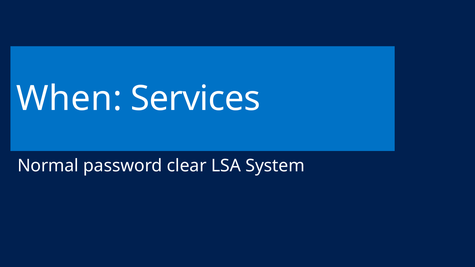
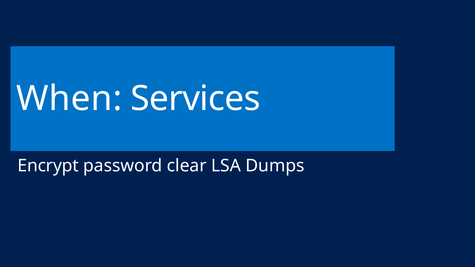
Normal: Normal -> Encrypt (48, 166)
System: System -> Dumps (275, 166)
